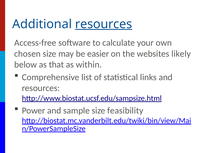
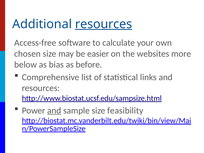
likely: likely -> more (181, 54)
that: that -> bias (56, 65)
within: within -> before (89, 65)
and underline: none -> present (54, 111)
